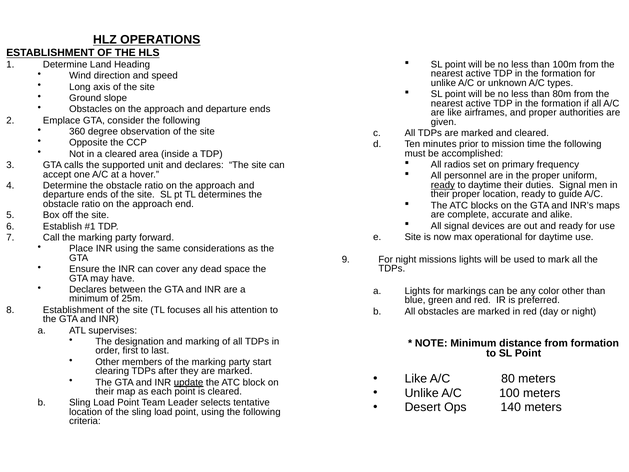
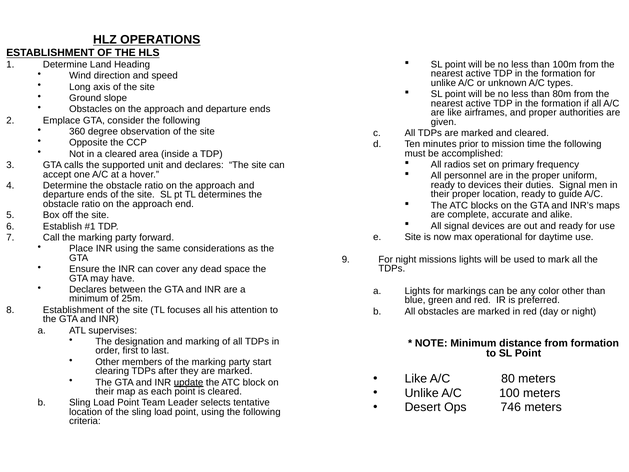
ready underline: present -> none (443, 185)
to daytime: daytime -> devices (485, 185)
140: 140 -> 746 (511, 407)
